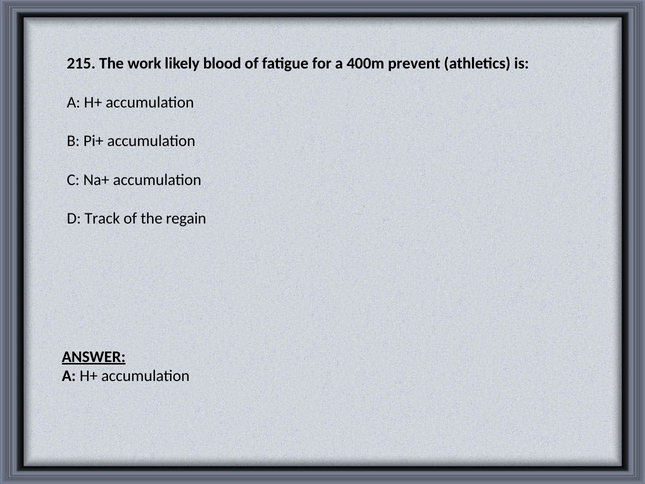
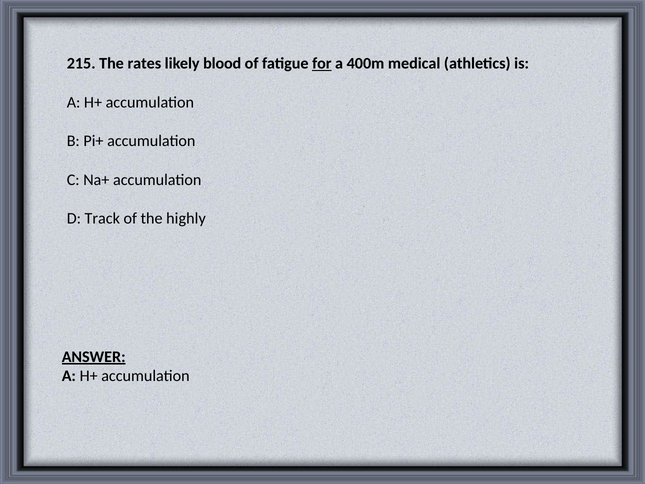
work: work -> rates (144, 64)
for underline: none -> present (322, 64)
prevent: prevent -> medical (414, 64)
regain: regain -> highly (186, 218)
